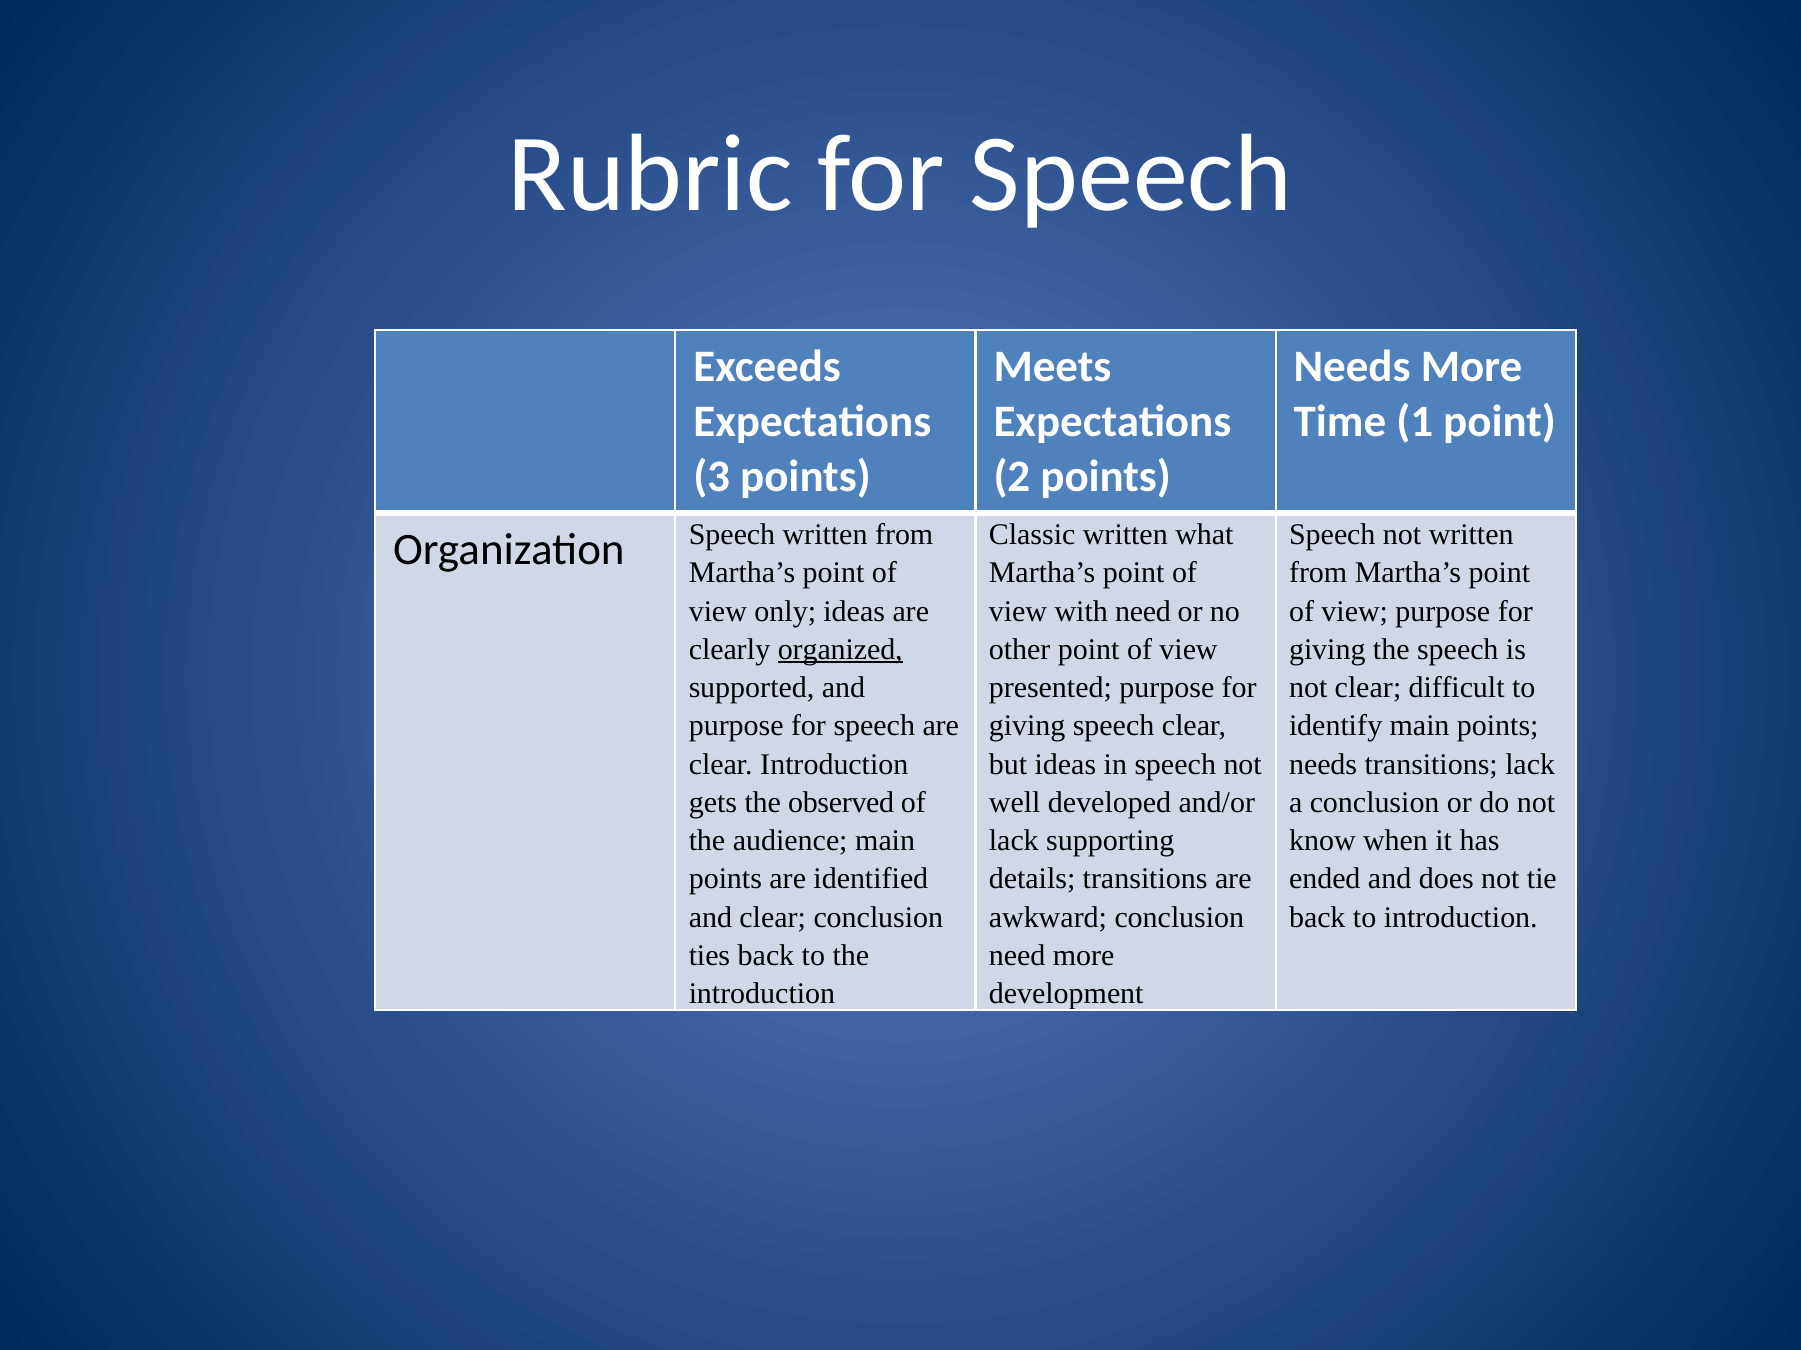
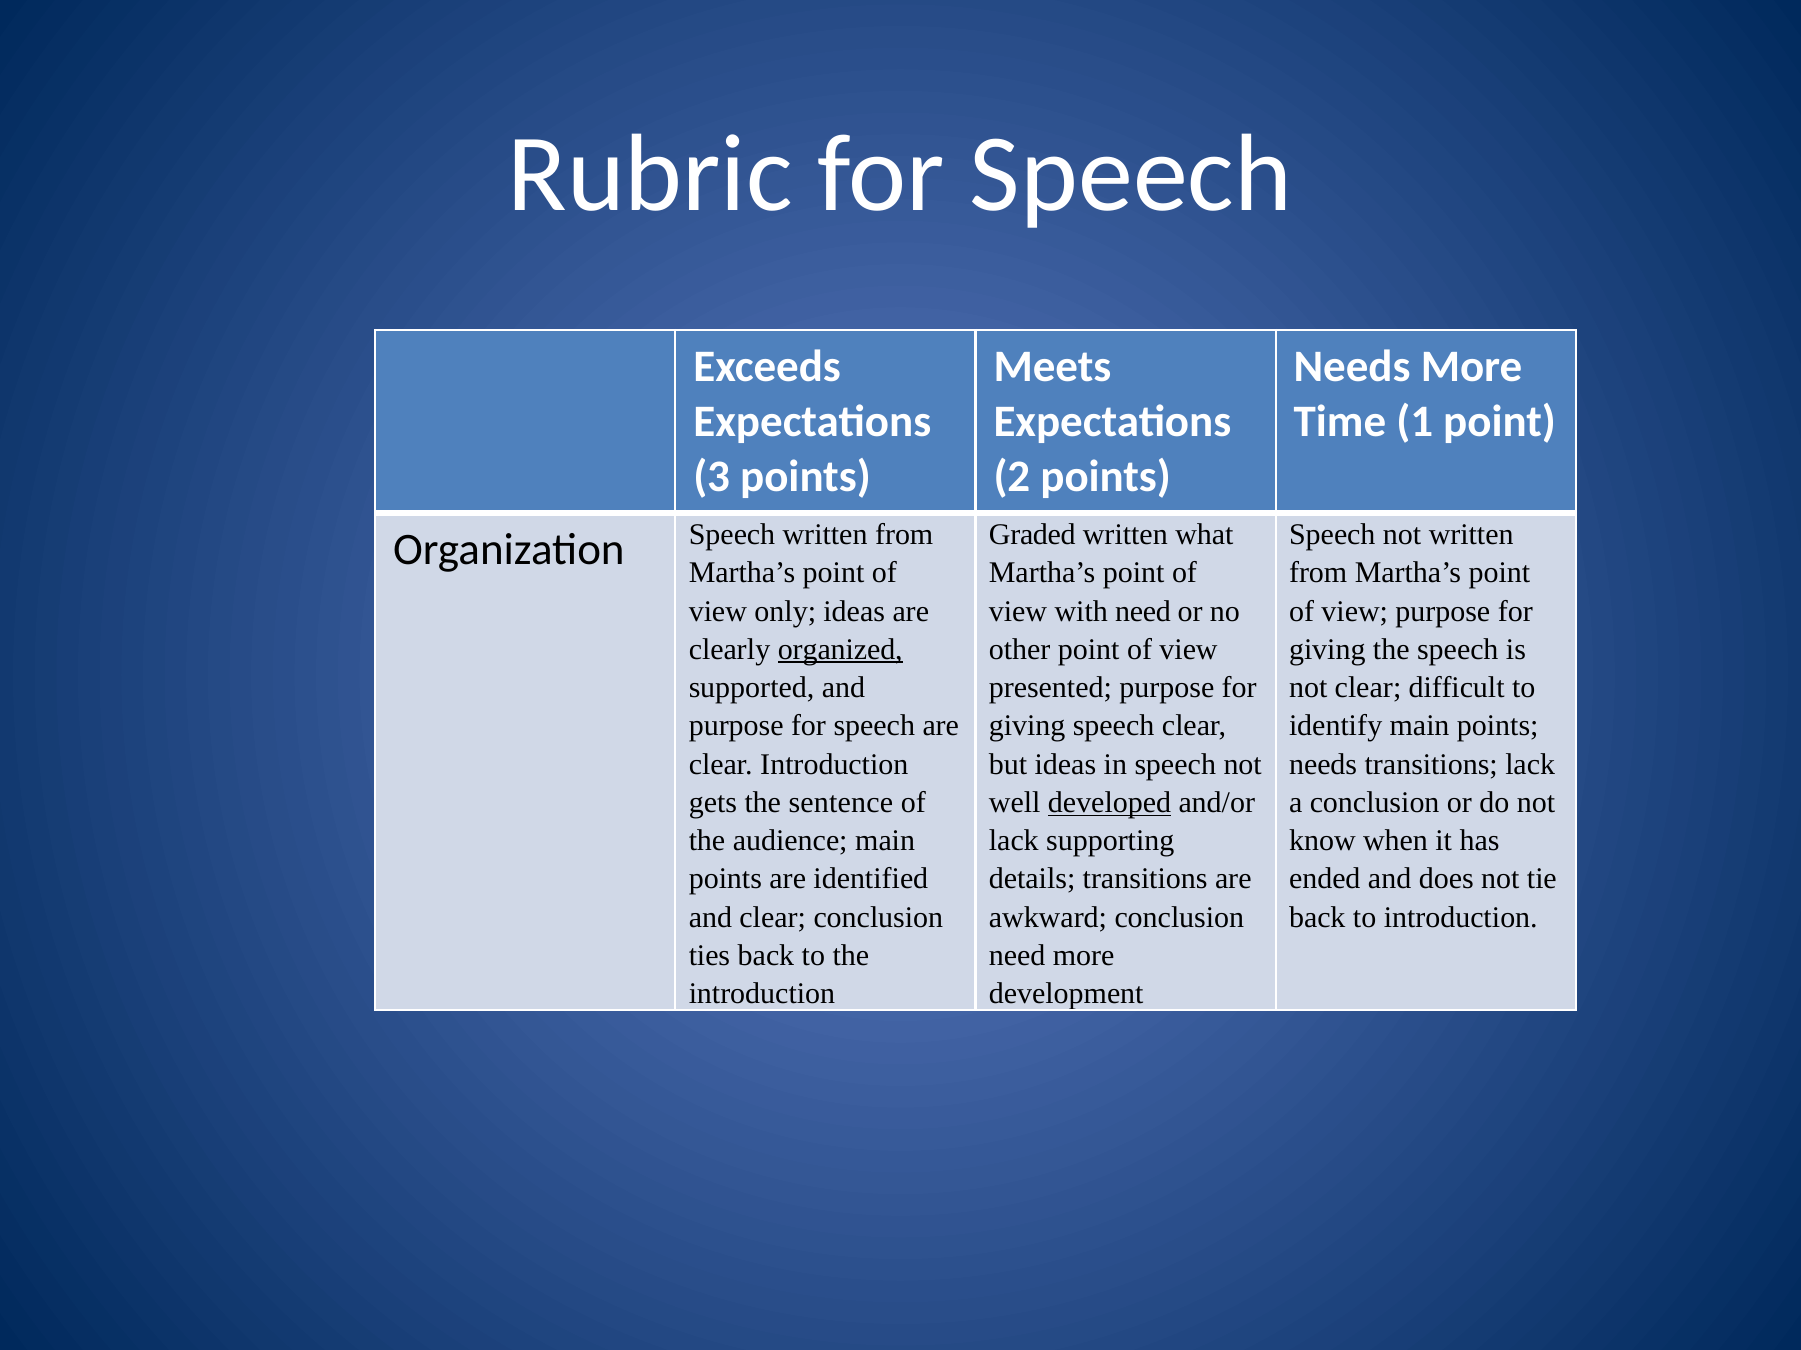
Classic: Classic -> Graded (1032, 535)
observed: observed -> sentence (841, 803)
developed underline: none -> present (1110, 803)
